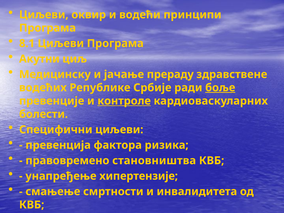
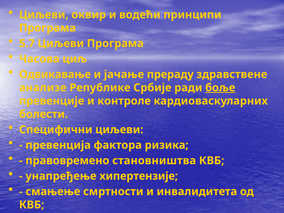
8.1: 8.1 -> 5.7 (27, 43)
Акутни: Акутни -> Часова (39, 59)
Медицинску: Медицинску -> Одвикавање (55, 74)
водећих: водећих -> анализе (43, 88)
контроле underline: present -> none (124, 101)
